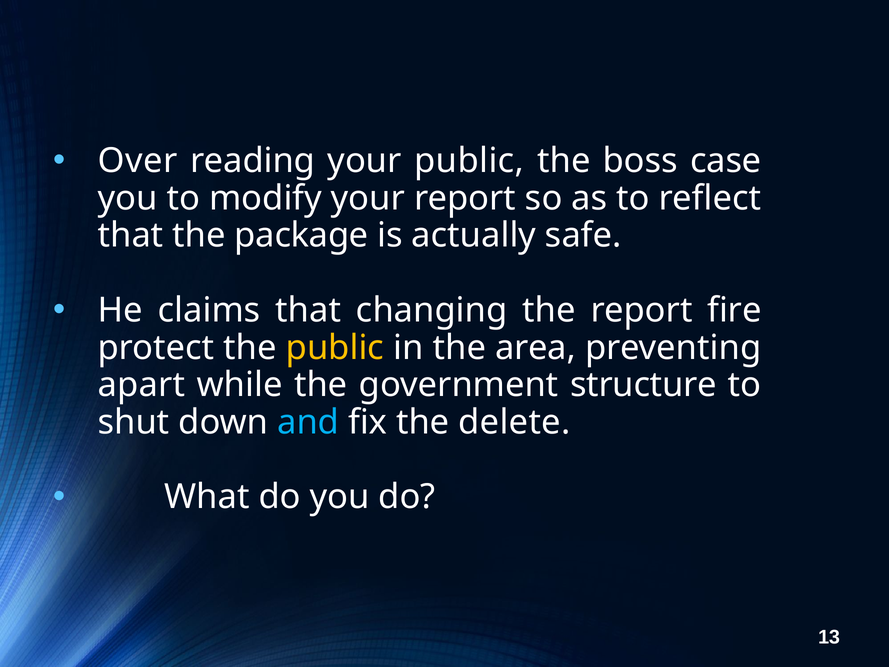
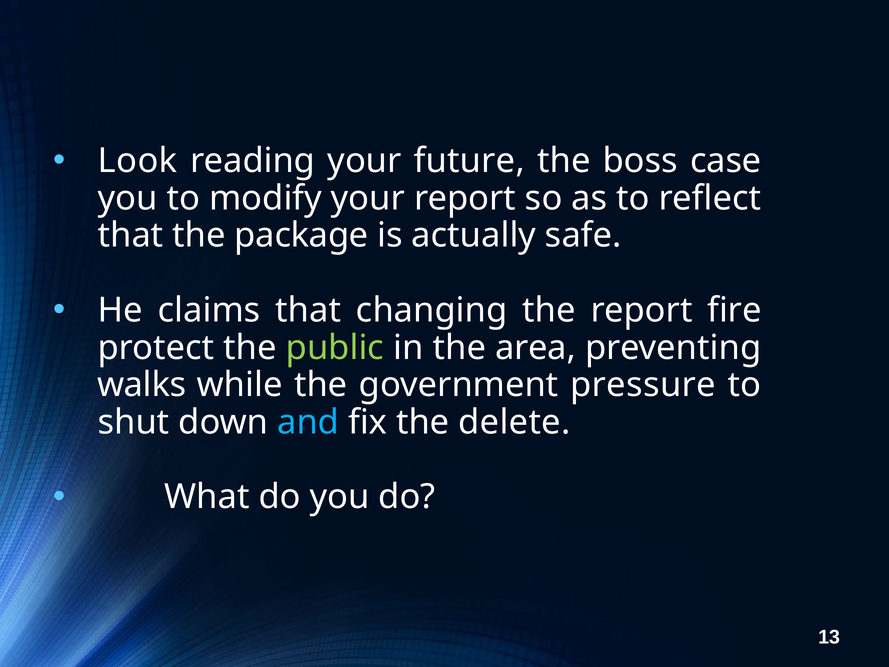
Over: Over -> Look (138, 161)
your public: public -> future (469, 161)
public colour: yellow -> light green (335, 347)
apart: apart -> walks (142, 385)
structure: structure -> pressure (643, 385)
